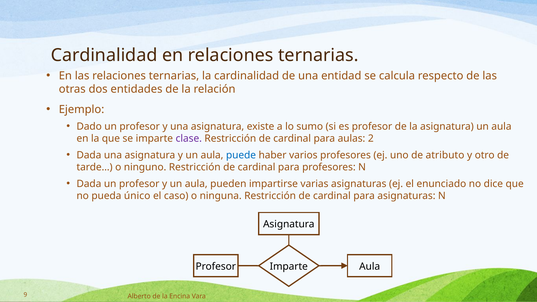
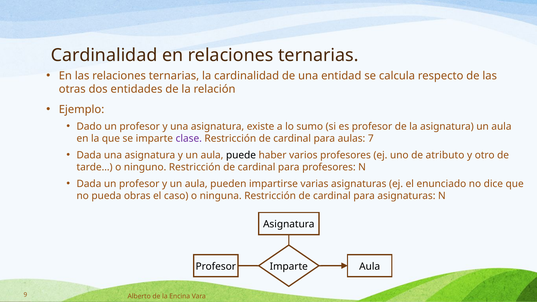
2: 2 -> 7 (371, 139)
puede colour: blue -> black (241, 155)
único: único -> obras (137, 196)
